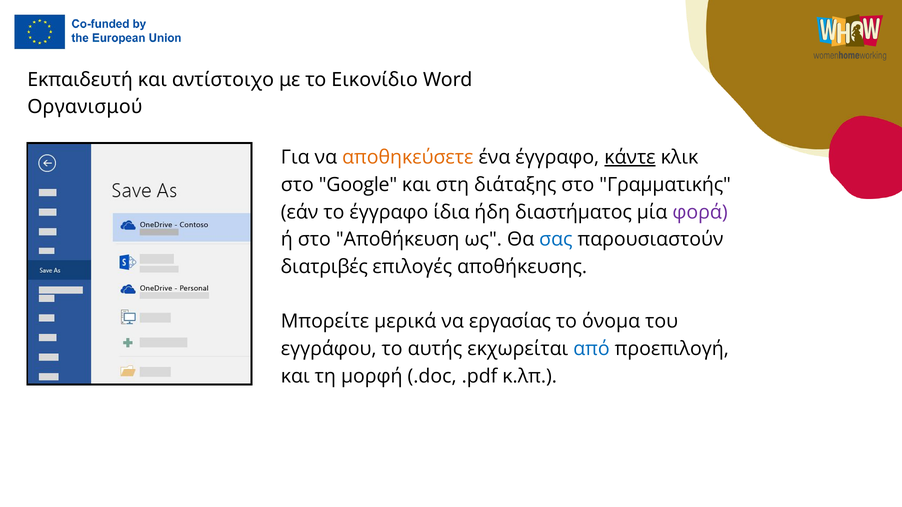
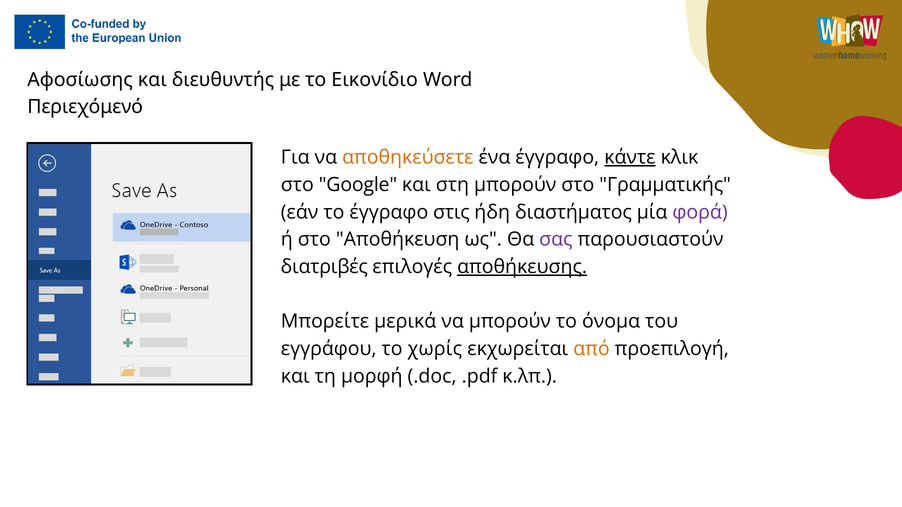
Εκπαιδευτή: Εκπαιδευτή -> Αφοσίωσης (80, 80)
αντίστοιχο: αντίστοιχο -> διευθυντής (223, 80)
Οργανισμού: Οργανισμού -> Περιεχόμενό (85, 107)
στη διάταξης: διάταξης -> μπορούν (515, 185)
ίδια: ίδια -> στις (451, 212)
σας colour: blue -> purple (556, 240)
αποθήκευσης underline: none -> present (522, 267)
να εργασίας: εργασίας -> μπορούν (510, 322)
αυτής: αυτής -> χωρίς (435, 349)
από colour: blue -> orange (591, 349)
